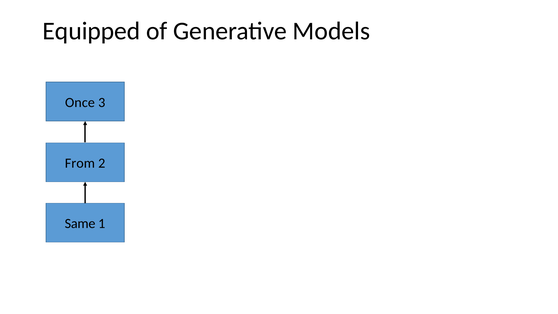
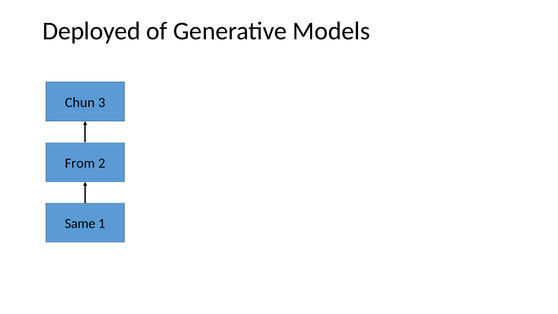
Equipped: Equipped -> Deployed (92, 31)
Once: Once -> Chun (80, 102)
